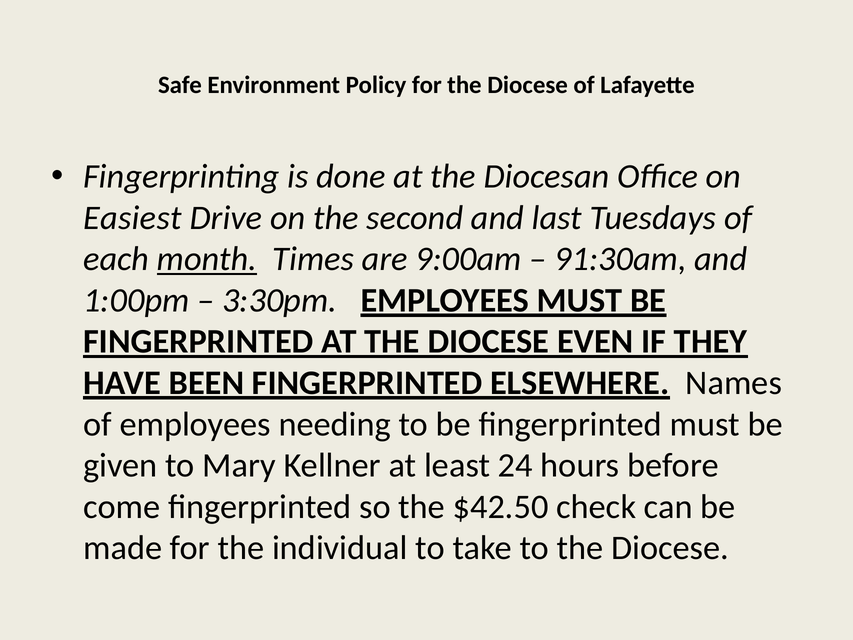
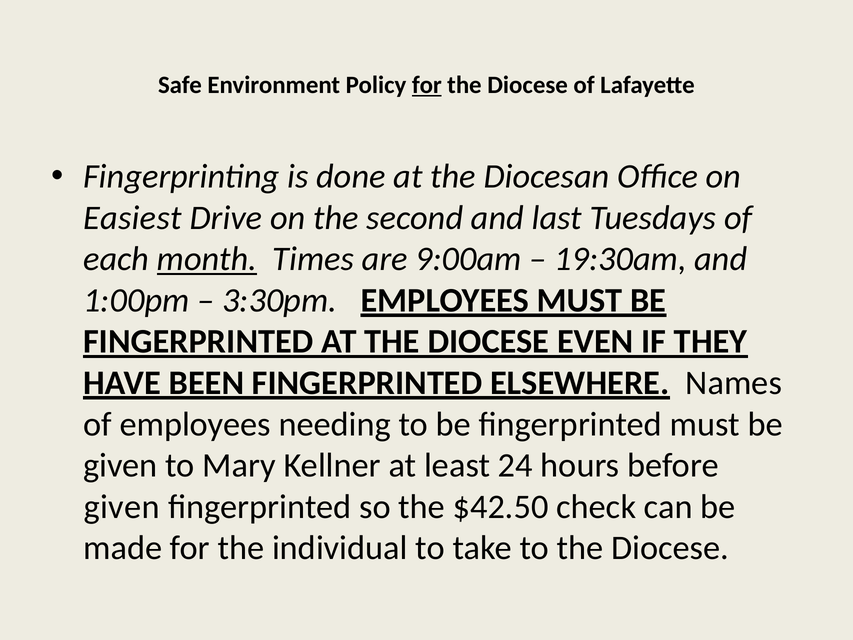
for underline: none -> present (427, 85)
91:30am: 91:30am -> 19:30am (620, 259)
come: come -> given (122, 506)
